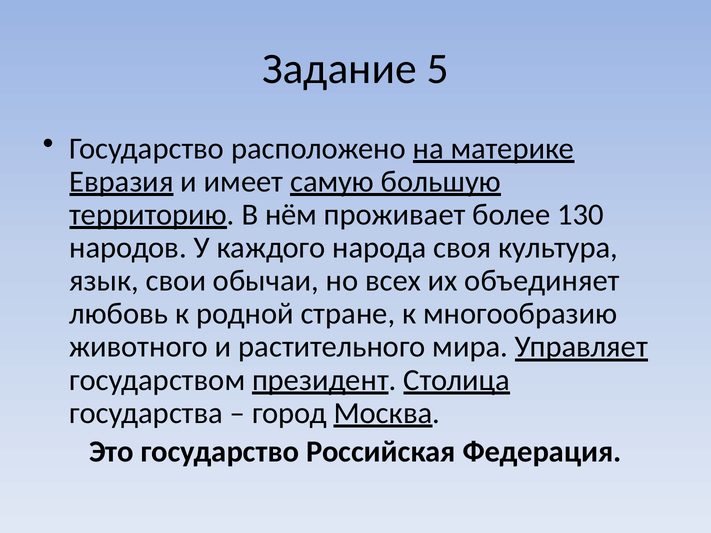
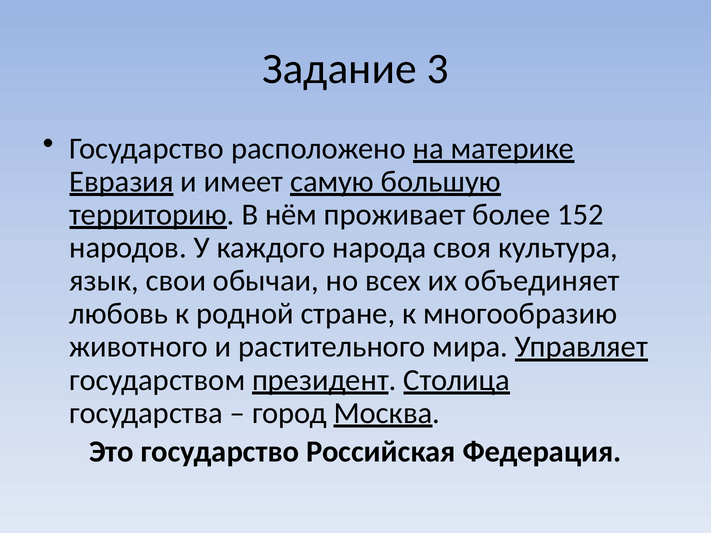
5: 5 -> 3 (438, 69)
130: 130 -> 152 (580, 215)
